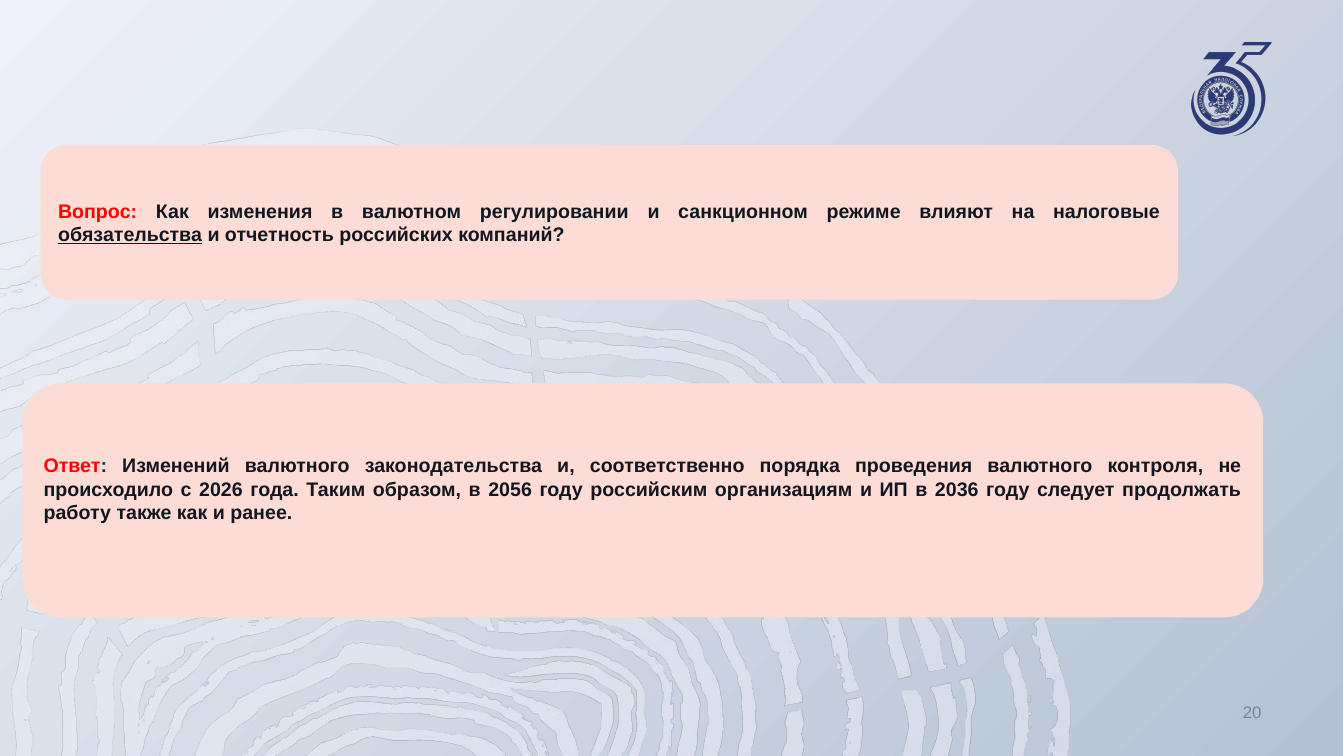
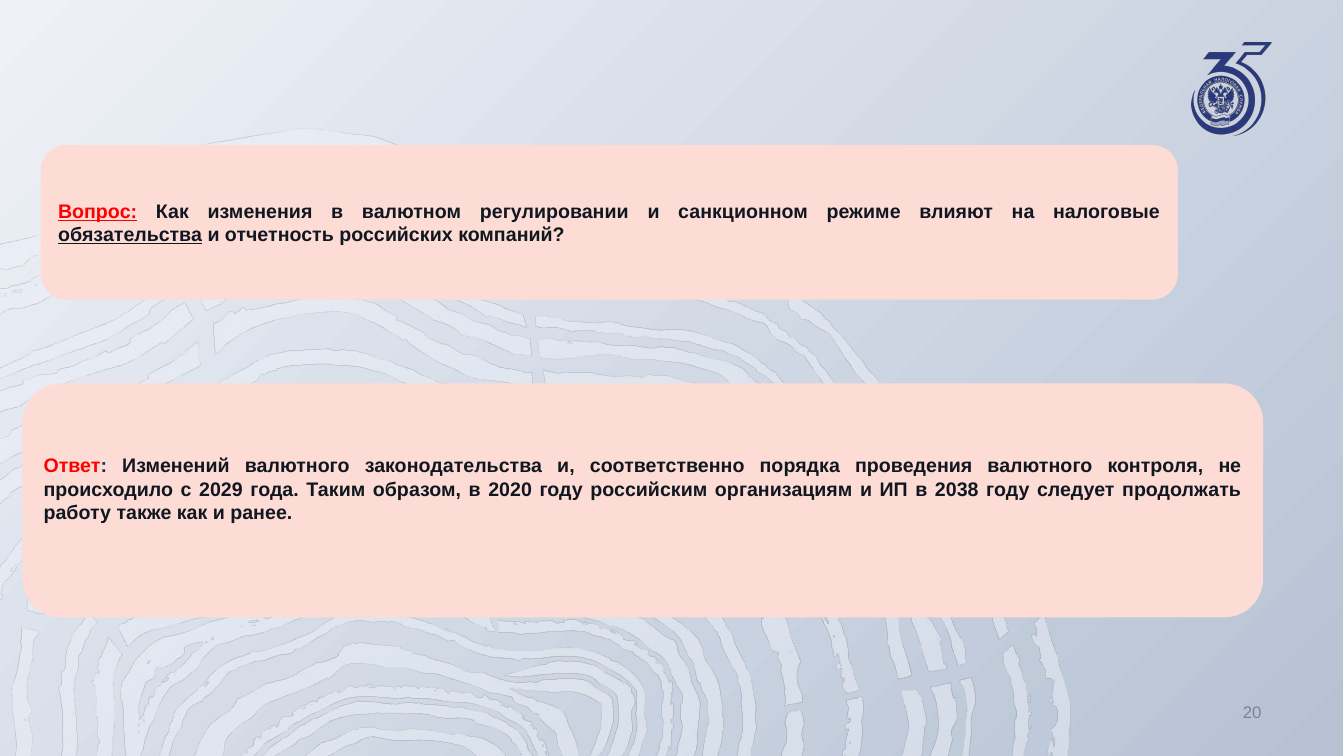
Вопрос underline: none -> present (98, 212)
2026: 2026 -> 2029 (221, 490)
2056: 2056 -> 2020 (510, 490)
2036: 2036 -> 2038 (957, 490)
